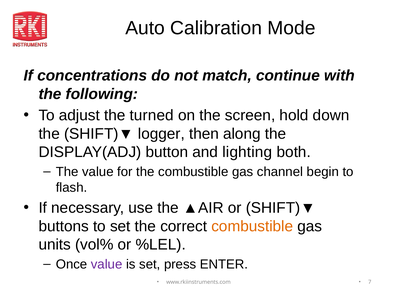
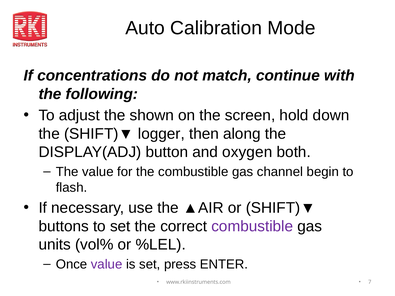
turned: turned -> shown (152, 116)
lighting: lighting -> oxygen (247, 152)
combustible colour: orange -> purple (252, 226)
